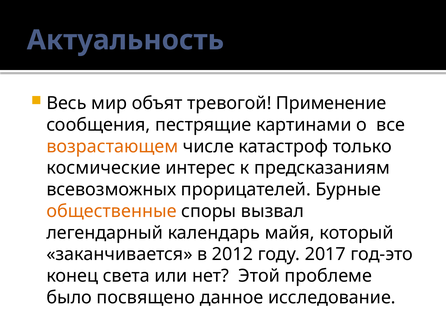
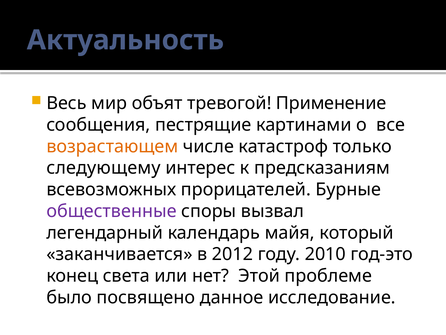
космические: космические -> следующему (103, 168)
общественные colour: orange -> purple (111, 211)
2017: 2017 -> 2010 (325, 254)
